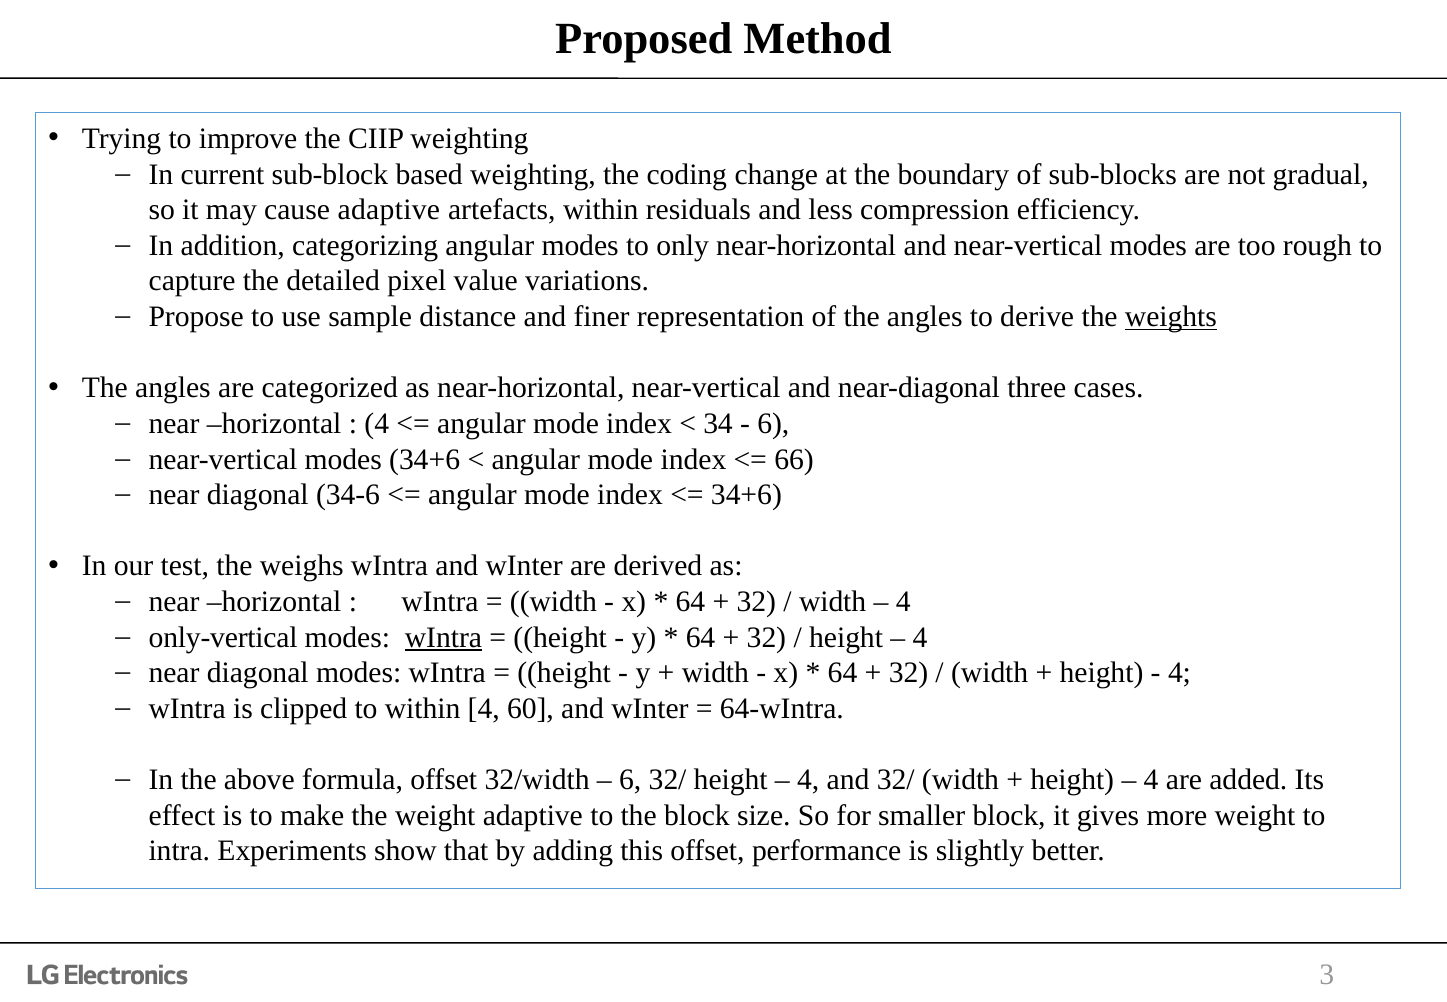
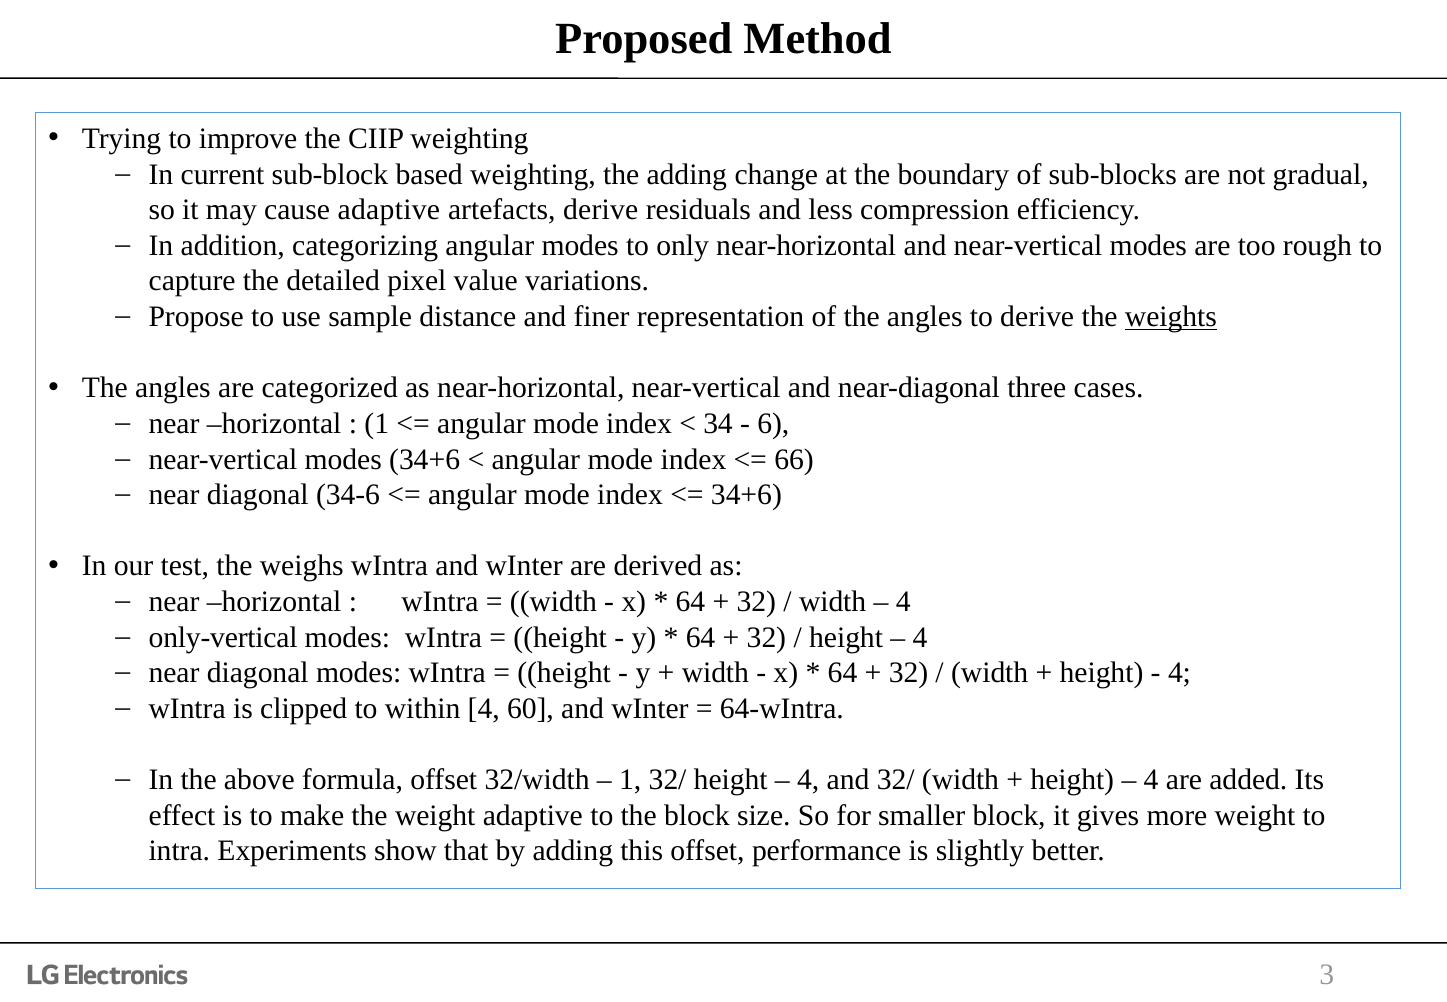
the coding: coding -> adding (687, 174)
artefacts within: within -> derive (601, 210)
4: 4 -> 1 (377, 424)
wIntra underline: present -> none (443, 637)
6: 6 -> 1 (630, 780)
